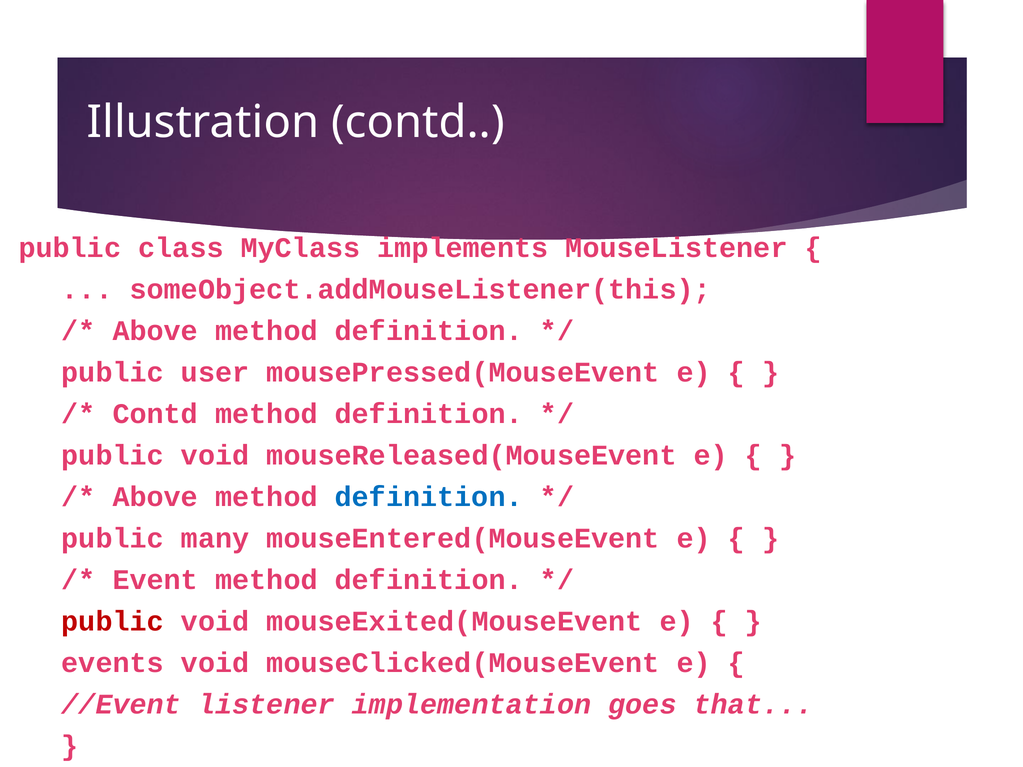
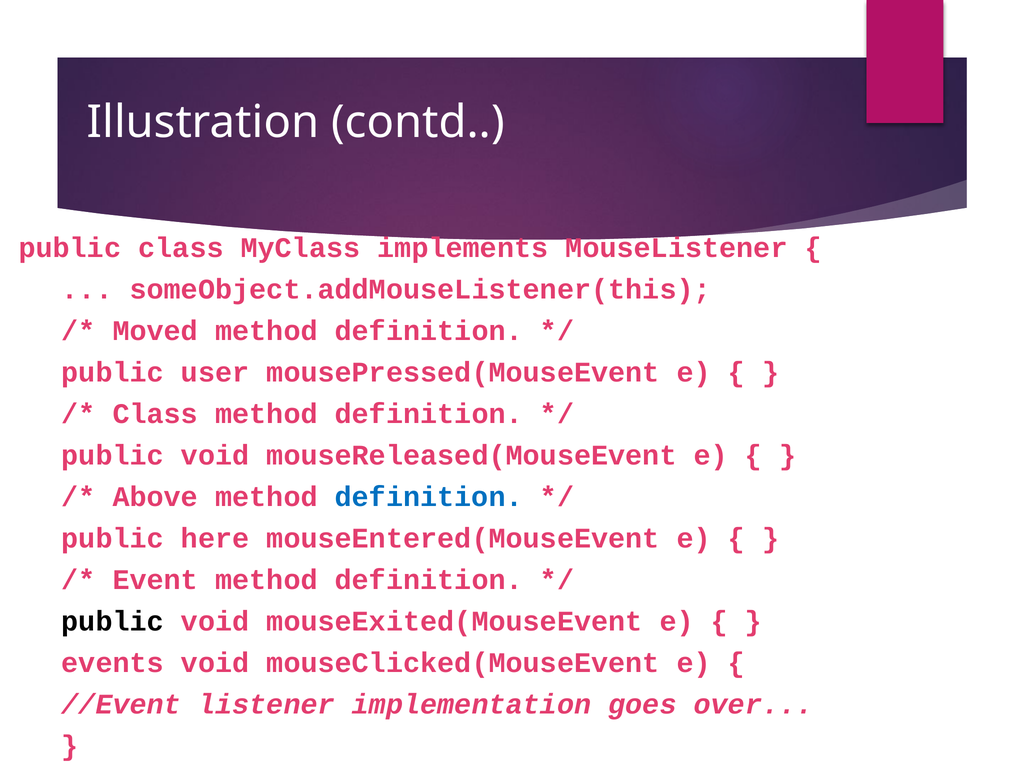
Above: Above -> Moved (155, 331)
Contd: Contd -> Class (155, 414)
many: many -> here (215, 538)
public colour: red -> black (113, 621)
that: that -> over (754, 705)
